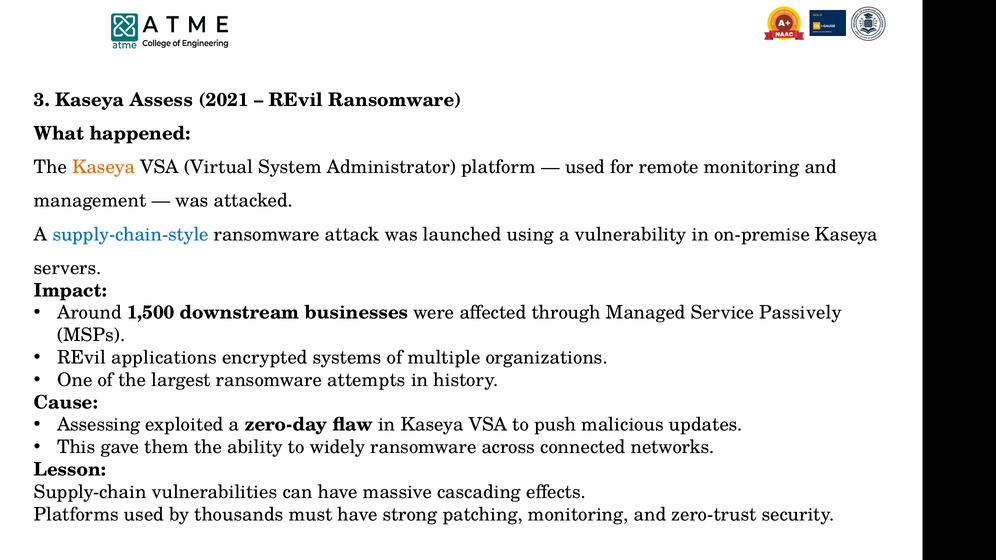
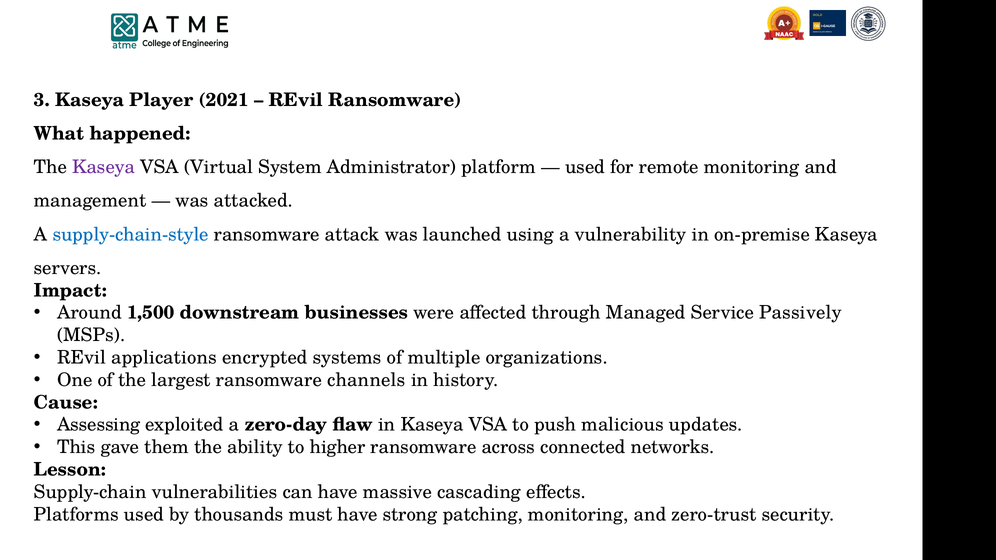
Assess: Assess -> Player (161, 100)
Kaseya colour: orange -> purple (104, 167)
attempts: attempts -> channels (366, 380)
widely: widely -> higher (338, 447)
